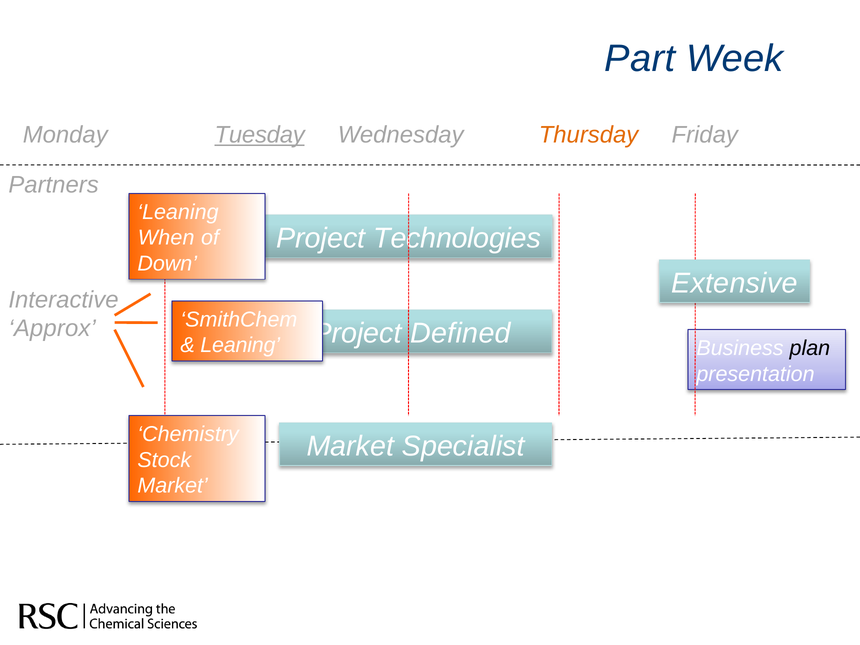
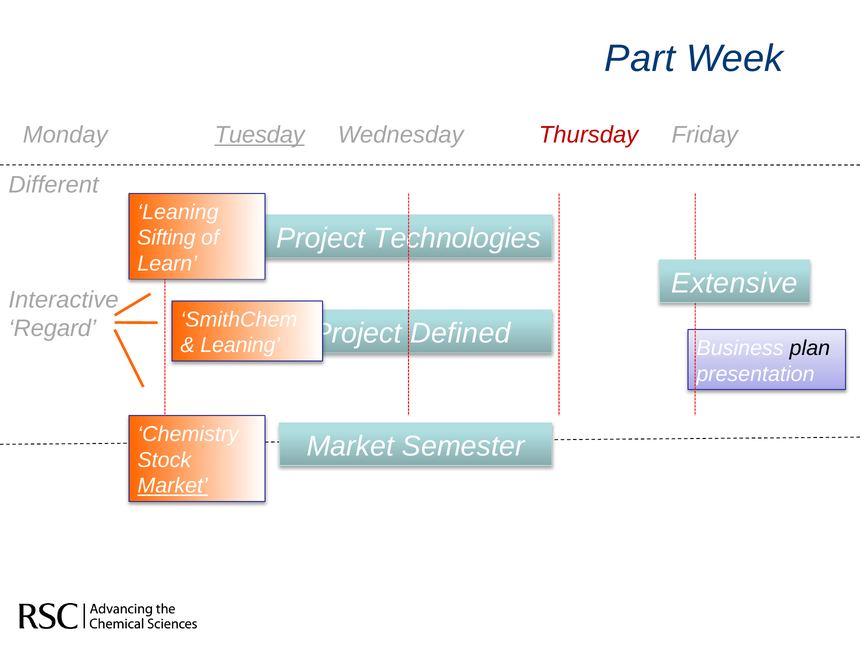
Thursday colour: orange -> red (589, 135)
Partners: Partners -> Different (54, 185)
When: When -> Sifting (166, 238)
Down: Down -> Learn (167, 264)
Approx: Approx -> Regard (52, 328)
Specialist: Specialist -> Semester (463, 446)
Market underline: none -> present (173, 486)
